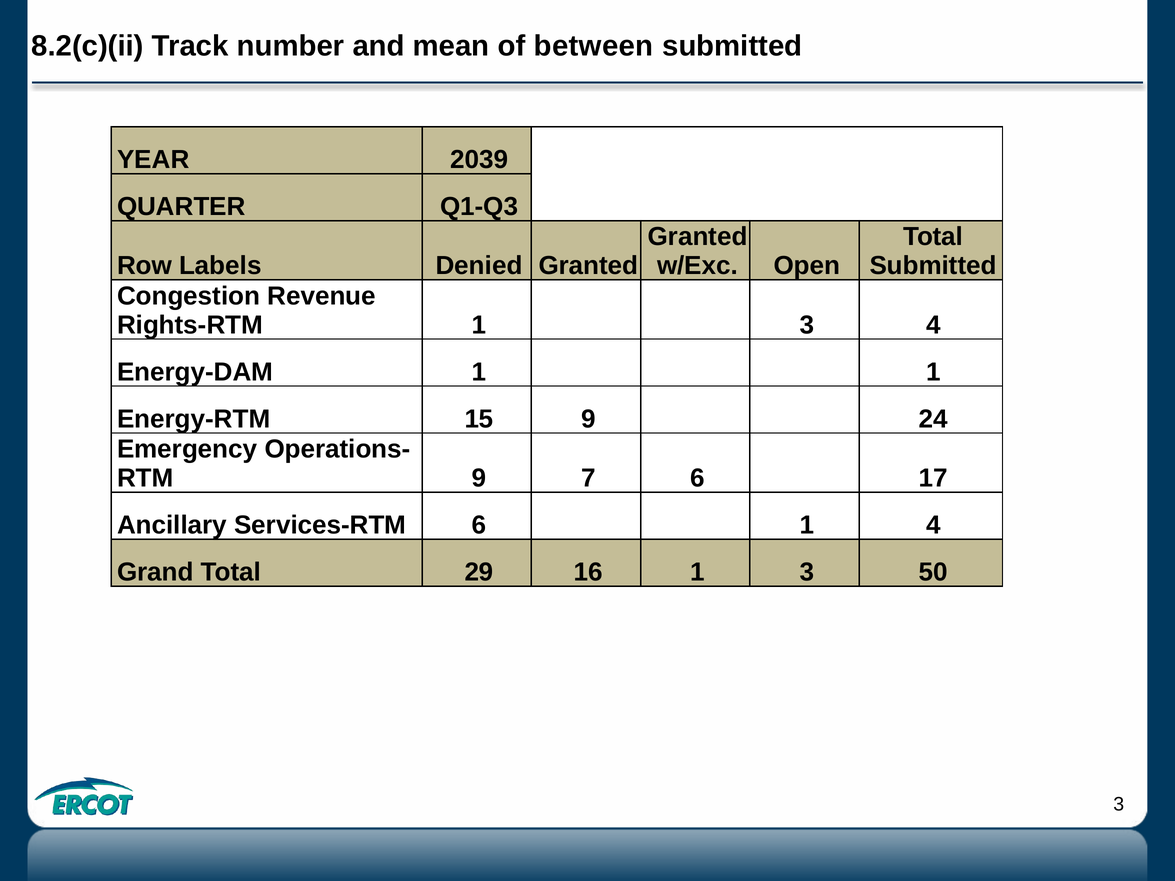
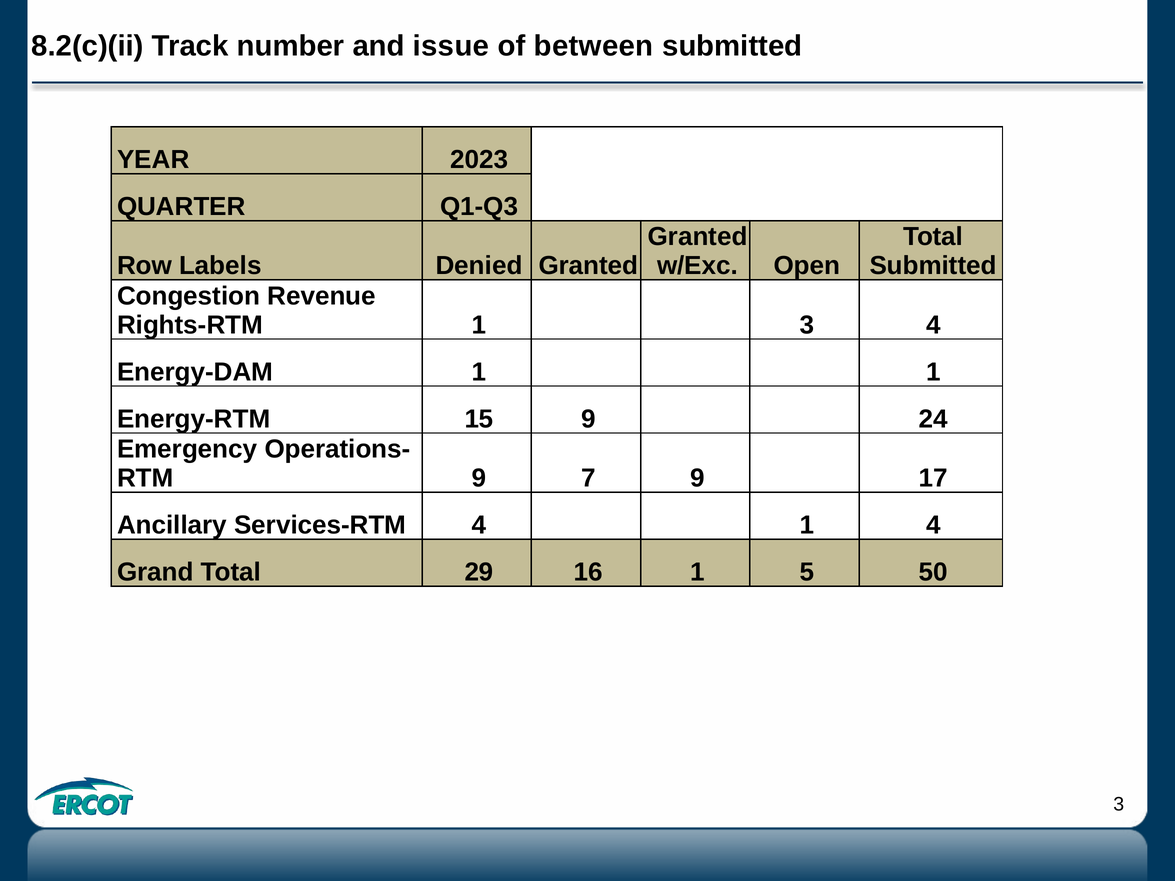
mean: mean -> issue (451, 46)
2039: 2039 -> 2023 (479, 160)
7 6: 6 -> 9 (698, 478)
Services-RTM 6: 6 -> 4 (479, 525)
16 1 3: 3 -> 5 (807, 572)
